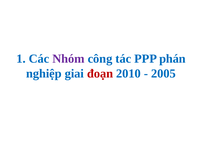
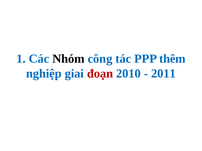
Nhóm colour: purple -> black (68, 59)
phán: phán -> thêm (172, 59)
2005: 2005 -> 2011 (163, 74)
